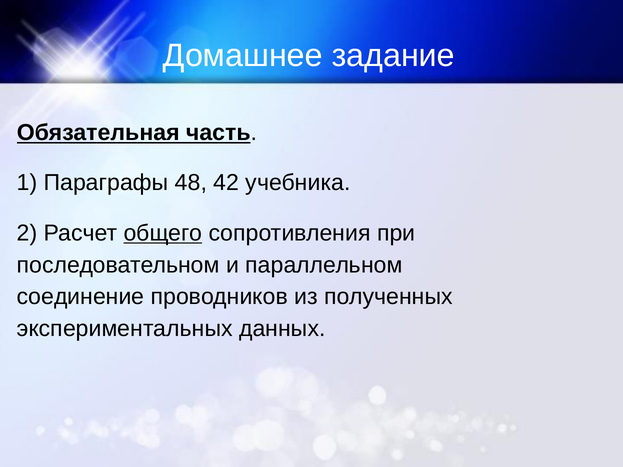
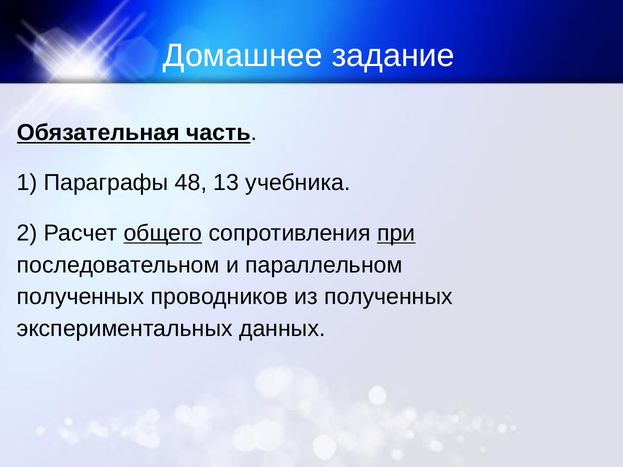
42: 42 -> 13 (226, 183)
при underline: none -> present (396, 233)
соединение: соединение -> полученных (81, 297)
